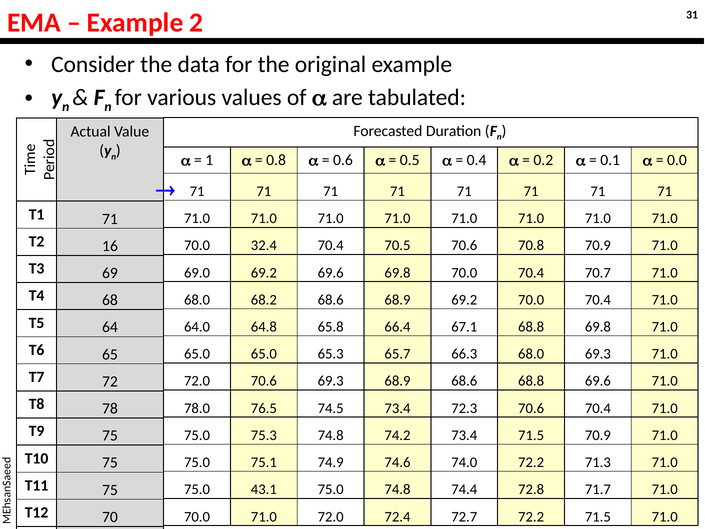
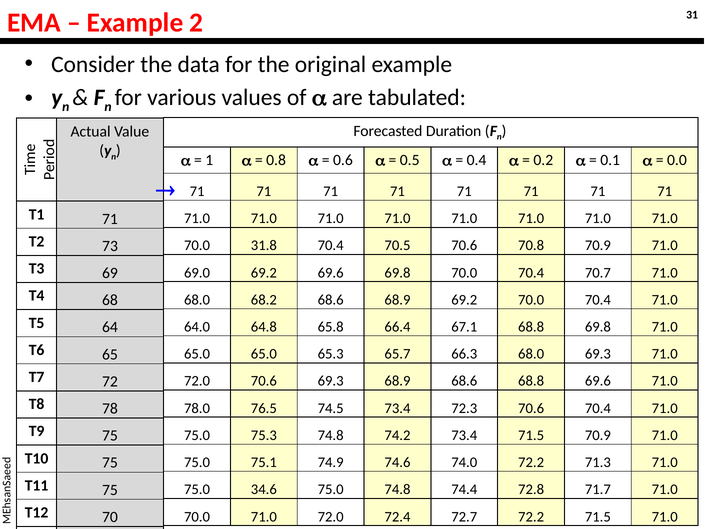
16: 16 -> 73 (110, 246)
32.4: 32.4 -> 31.8 (264, 246)
43.1: 43.1 -> 34.6 (264, 489)
